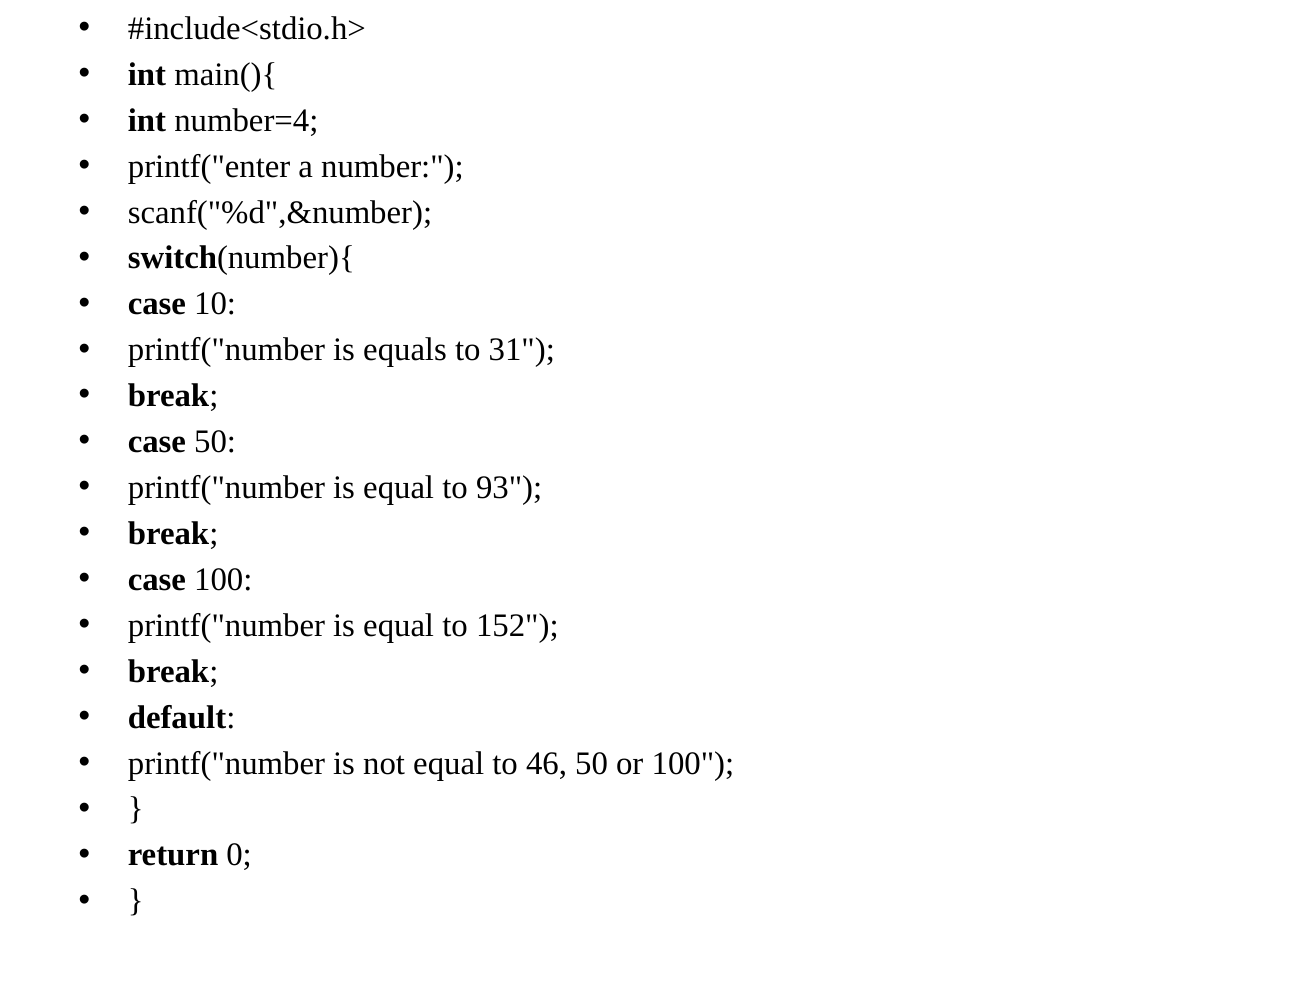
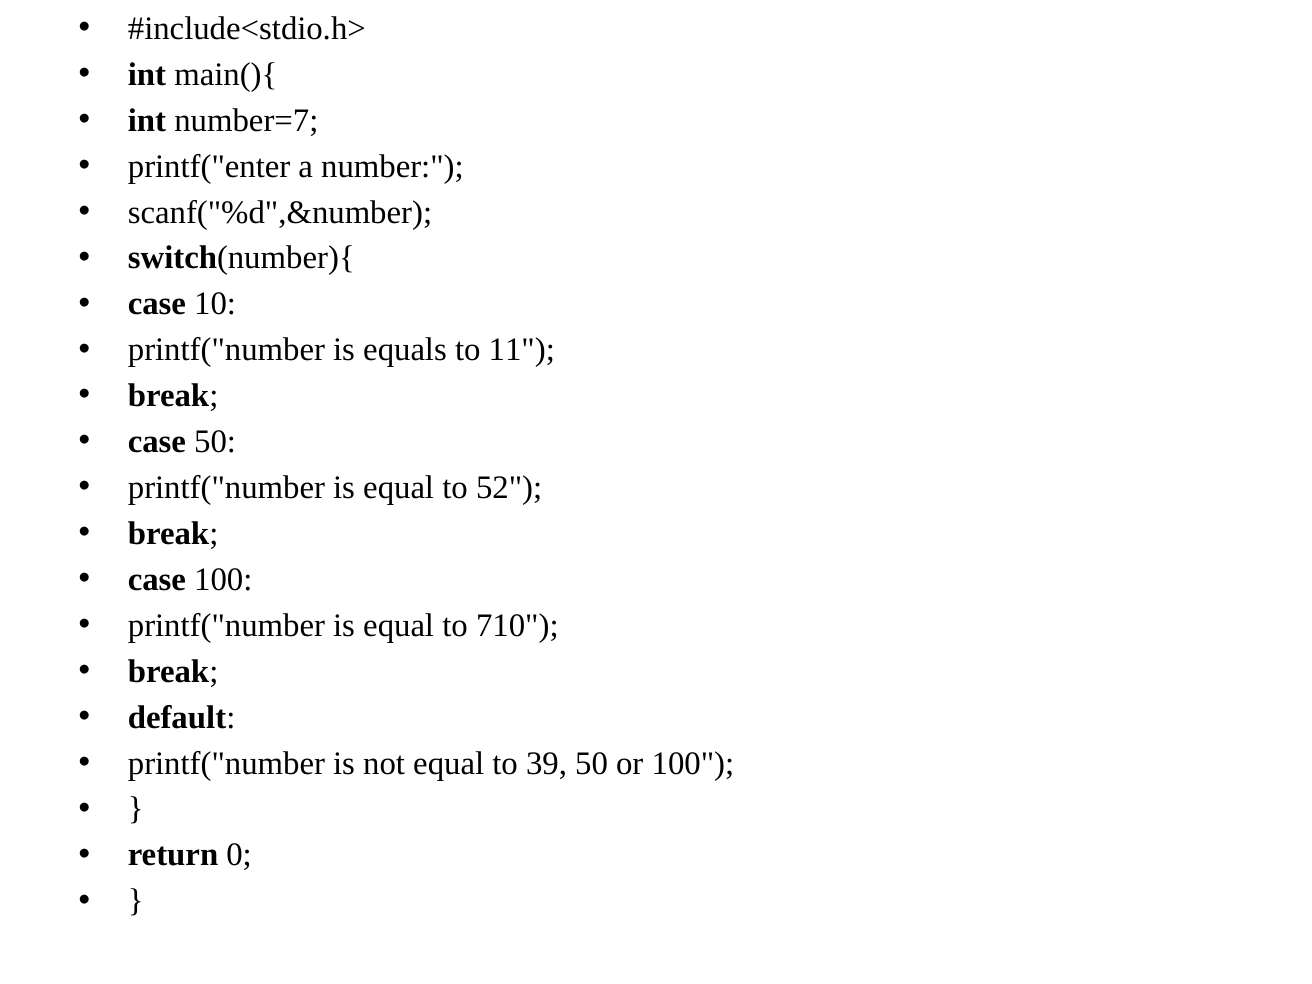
number=4: number=4 -> number=7 (246, 120)
31: 31 -> 11 (522, 350)
93: 93 -> 52 (509, 488)
152: 152 -> 710 (517, 625)
46: 46 -> 39 (547, 763)
